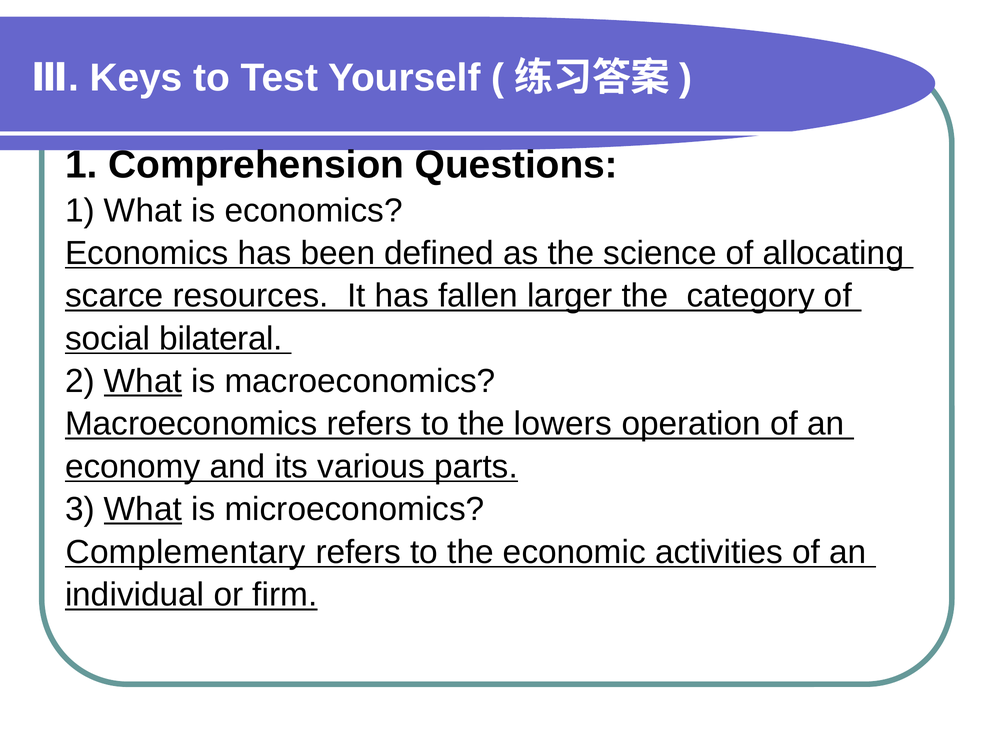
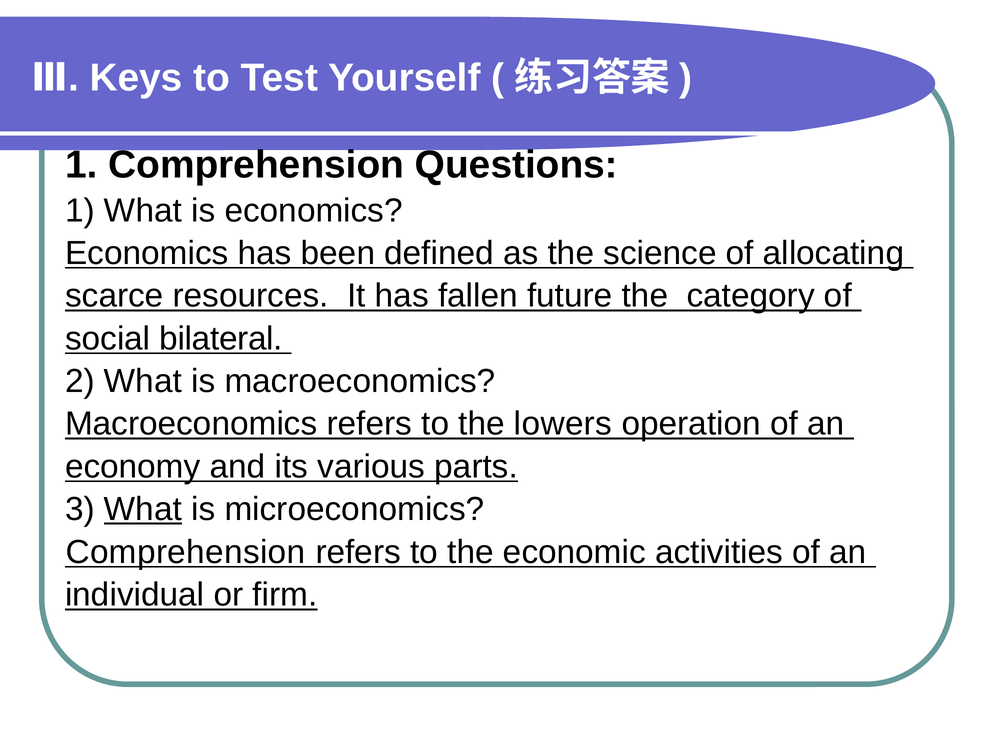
larger: larger -> future (570, 296)
What underline: present -> none (143, 382)
Complementary: Complementary -> Comprehension (185, 552)
